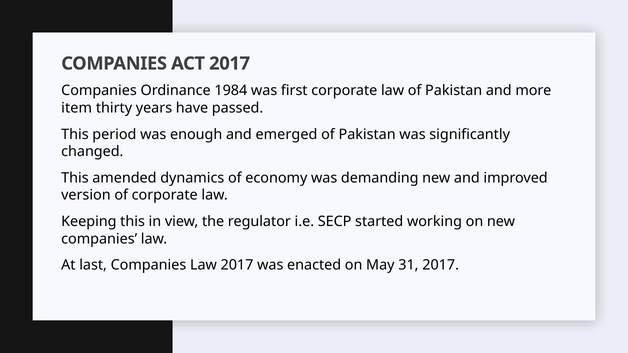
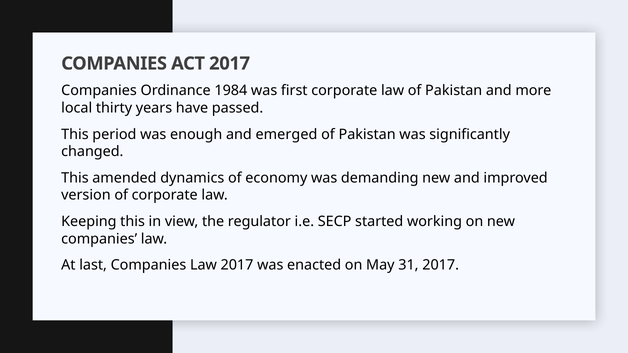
item: item -> local (77, 108)
